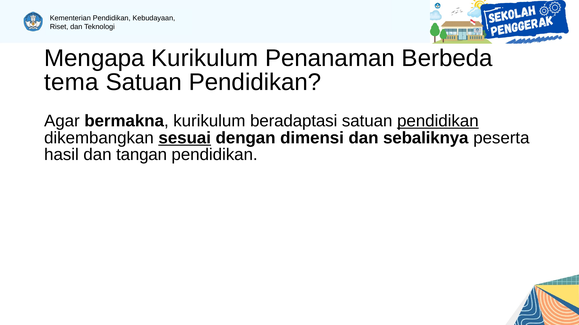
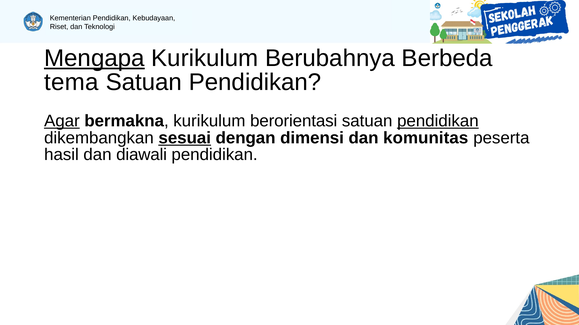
Mengapa underline: none -> present (94, 58)
Penanaman: Penanaman -> Berubahnya (330, 58)
Agar underline: none -> present (62, 121)
beradaptasi: beradaptasi -> berorientasi (294, 121)
sebaliknya: sebaliknya -> komunitas (426, 138)
tangan: tangan -> diawali (142, 155)
